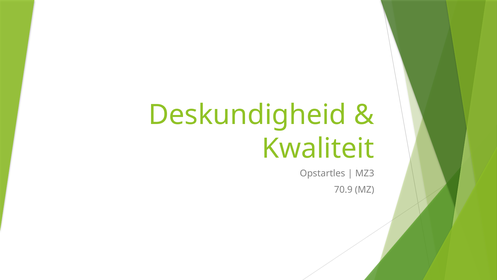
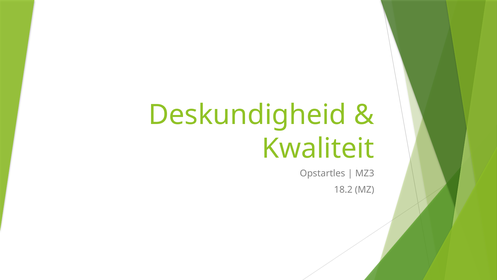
70.9: 70.9 -> 18.2 (343, 190)
